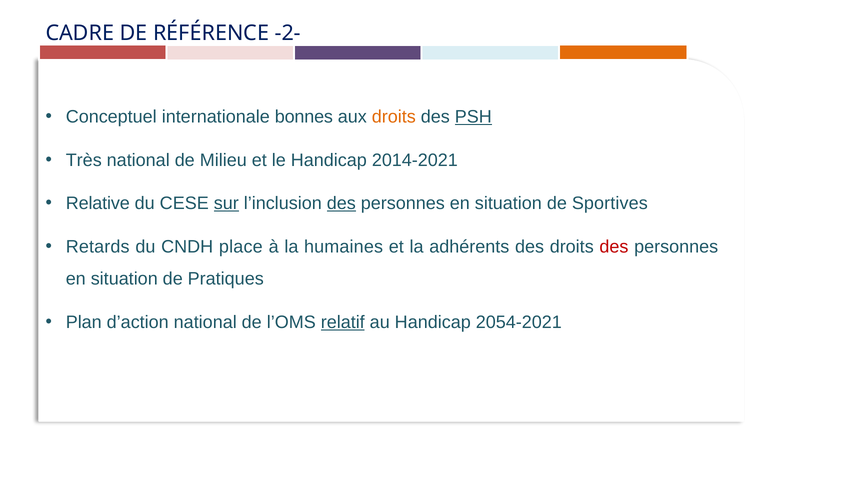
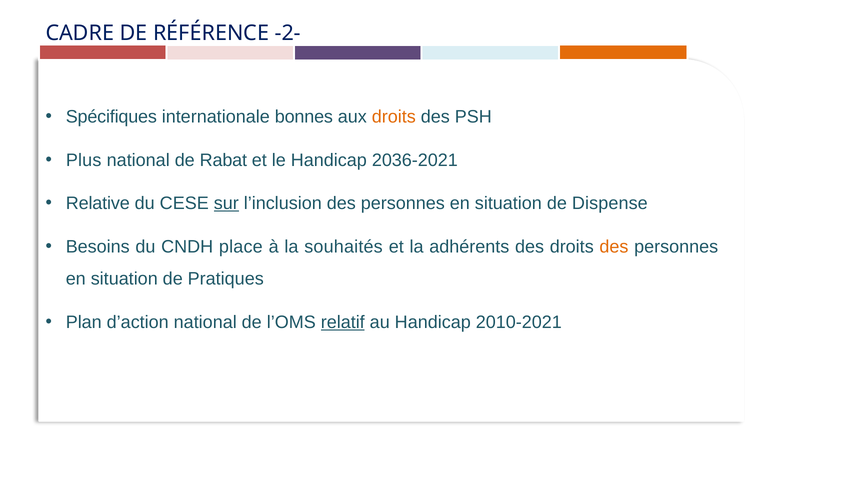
Conceptuel: Conceptuel -> Spécifiques (111, 117)
PSH underline: present -> none (473, 117)
Très: Très -> Plus (84, 160)
Milieu: Milieu -> Rabat (223, 160)
2014-2021: 2014-2021 -> 2036-2021 (415, 160)
des underline: present -> none (341, 203)
Sportives: Sportives -> Dispense (610, 203)
Retards: Retards -> Besoins (98, 246)
humaines: humaines -> souhaités (344, 246)
des colour: red -> orange (614, 246)
2054-2021: 2054-2021 -> 2010-2021 (519, 322)
